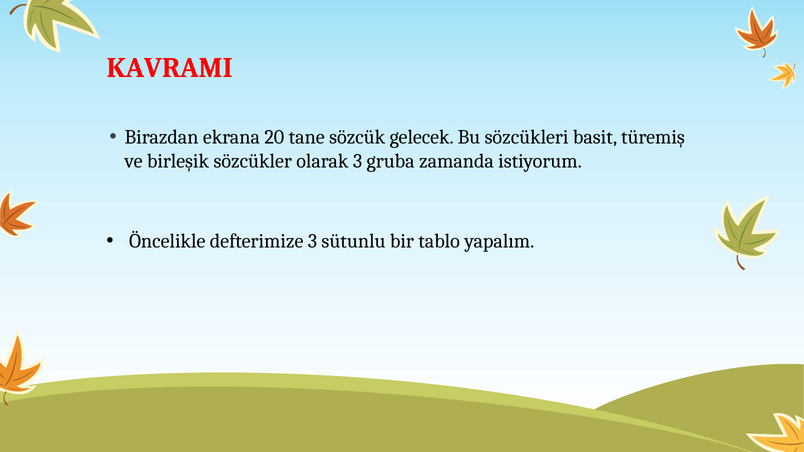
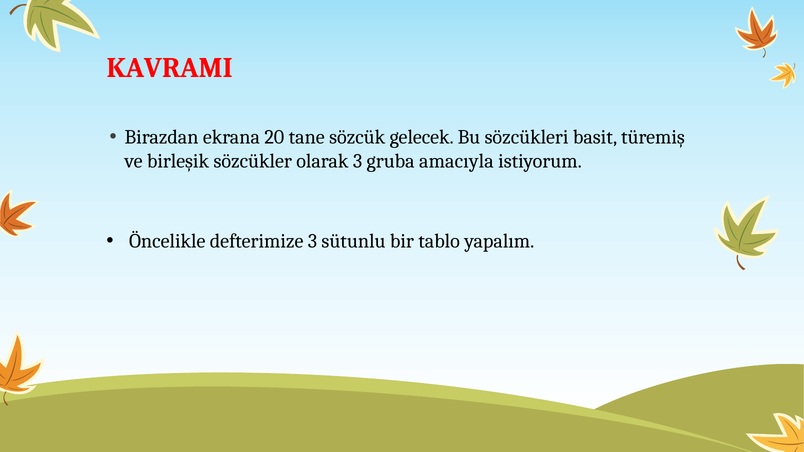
zamanda: zamanda -> amacıyla (456, 161)
